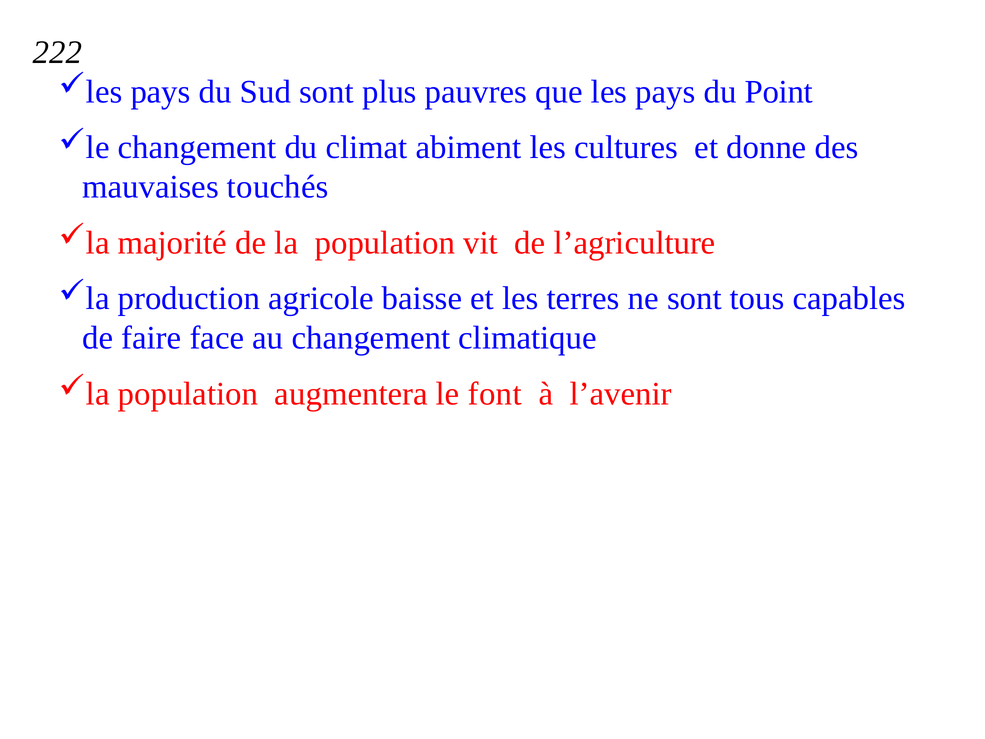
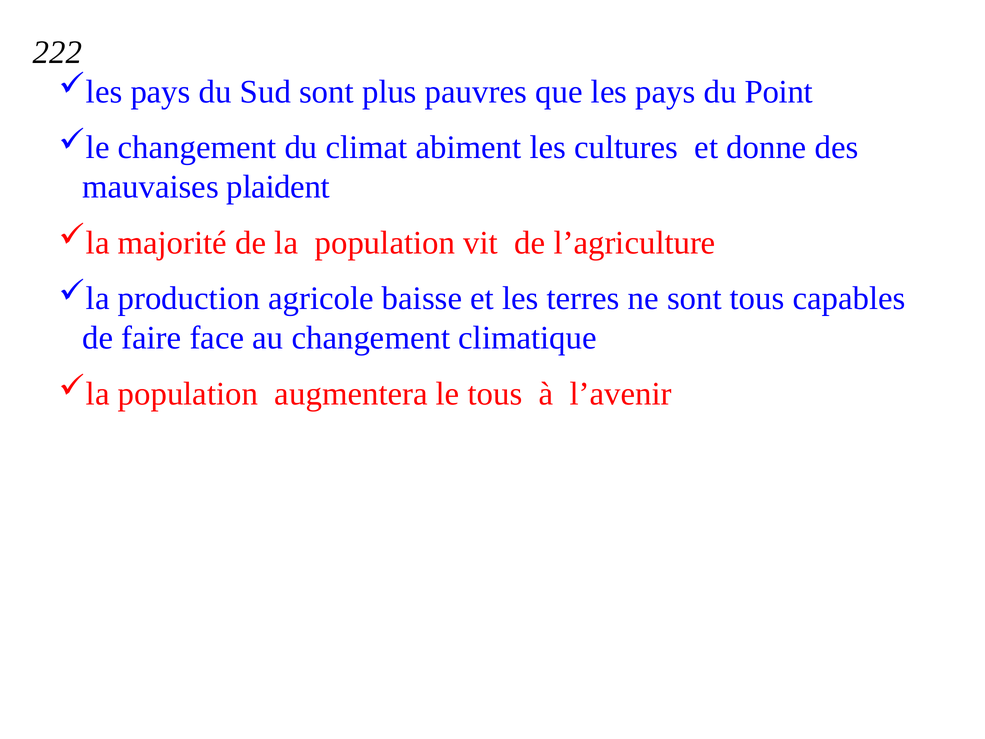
touchés: touchés -> plaident (278, 187)
le font: font -> tous (495, 394)
